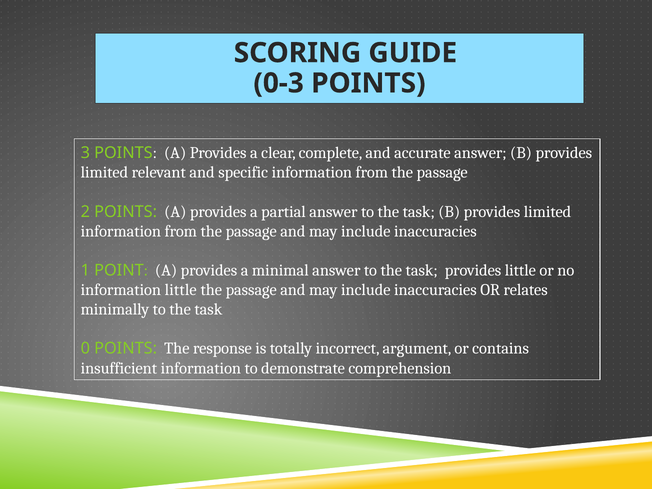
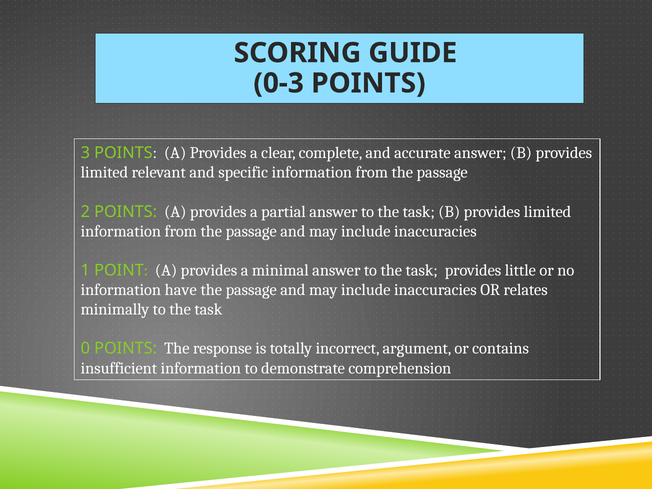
information little: little -> have (181, 290)
